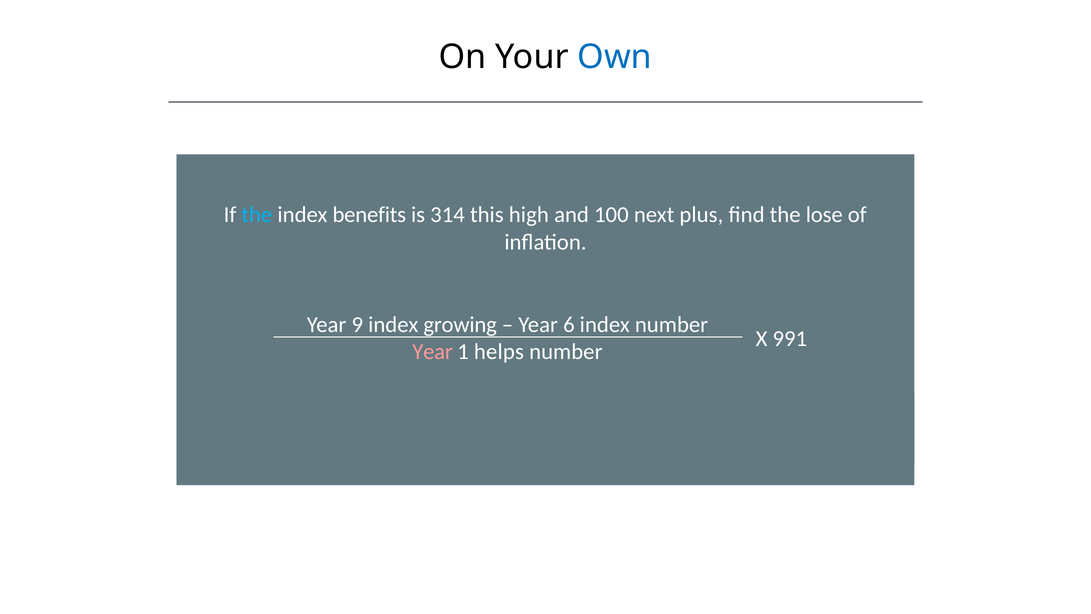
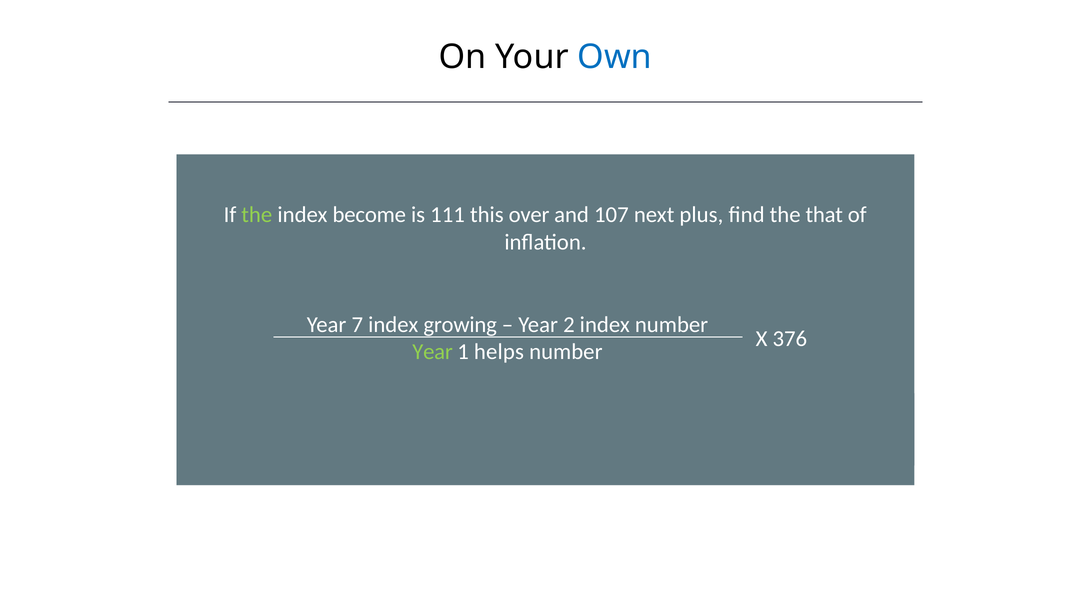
the colour: light blue -> light green (257, 215)
benefits: benefits -> become (369, 215)
314: 314 -> 111 (448, 215)
high: high -> over (529, 215)
100: 100 -> 107 (611, 215)
lose: lose -> that (824, 215)
9: 9 -> 7 (357, 324)
6: 6 -> 2 (569, 324)
991: 991 -> 376 (790, 339)
Year colour: pink -> light green (433, 352)
